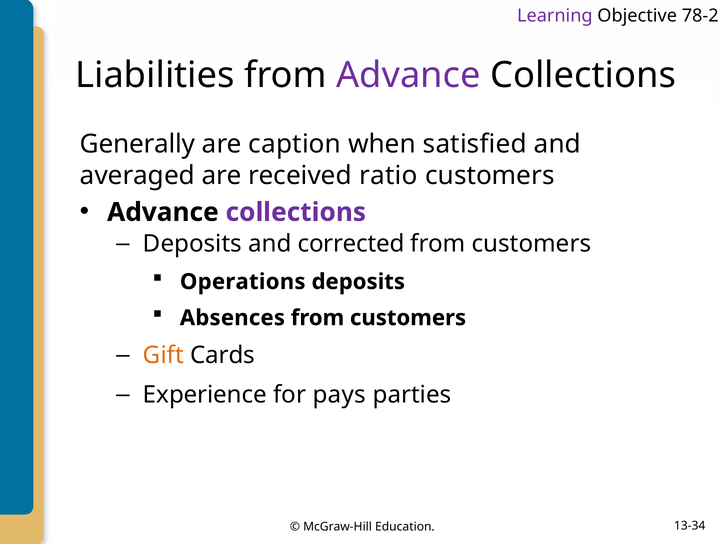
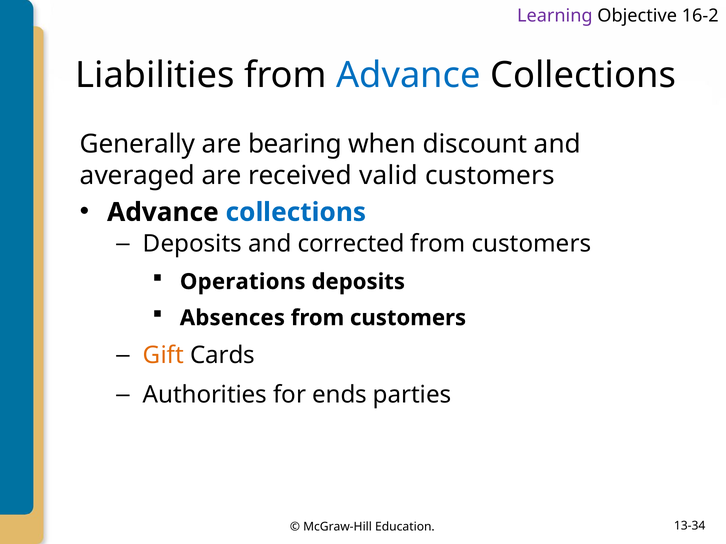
78-2: 78-2 -> 16-2 (700, 16)
Advance colour: purple -> blue (408, 75)
caption: caption -> bearing (295, 144)
satisfied: satisfied -> discount (475, 144)
ratio: ratio -> valid (388, 176)
collections colour: purple -> blue (296, 212)
Experience: Experience -> Authorities (205, 395)
pays: pays -> ends (340, 395)
